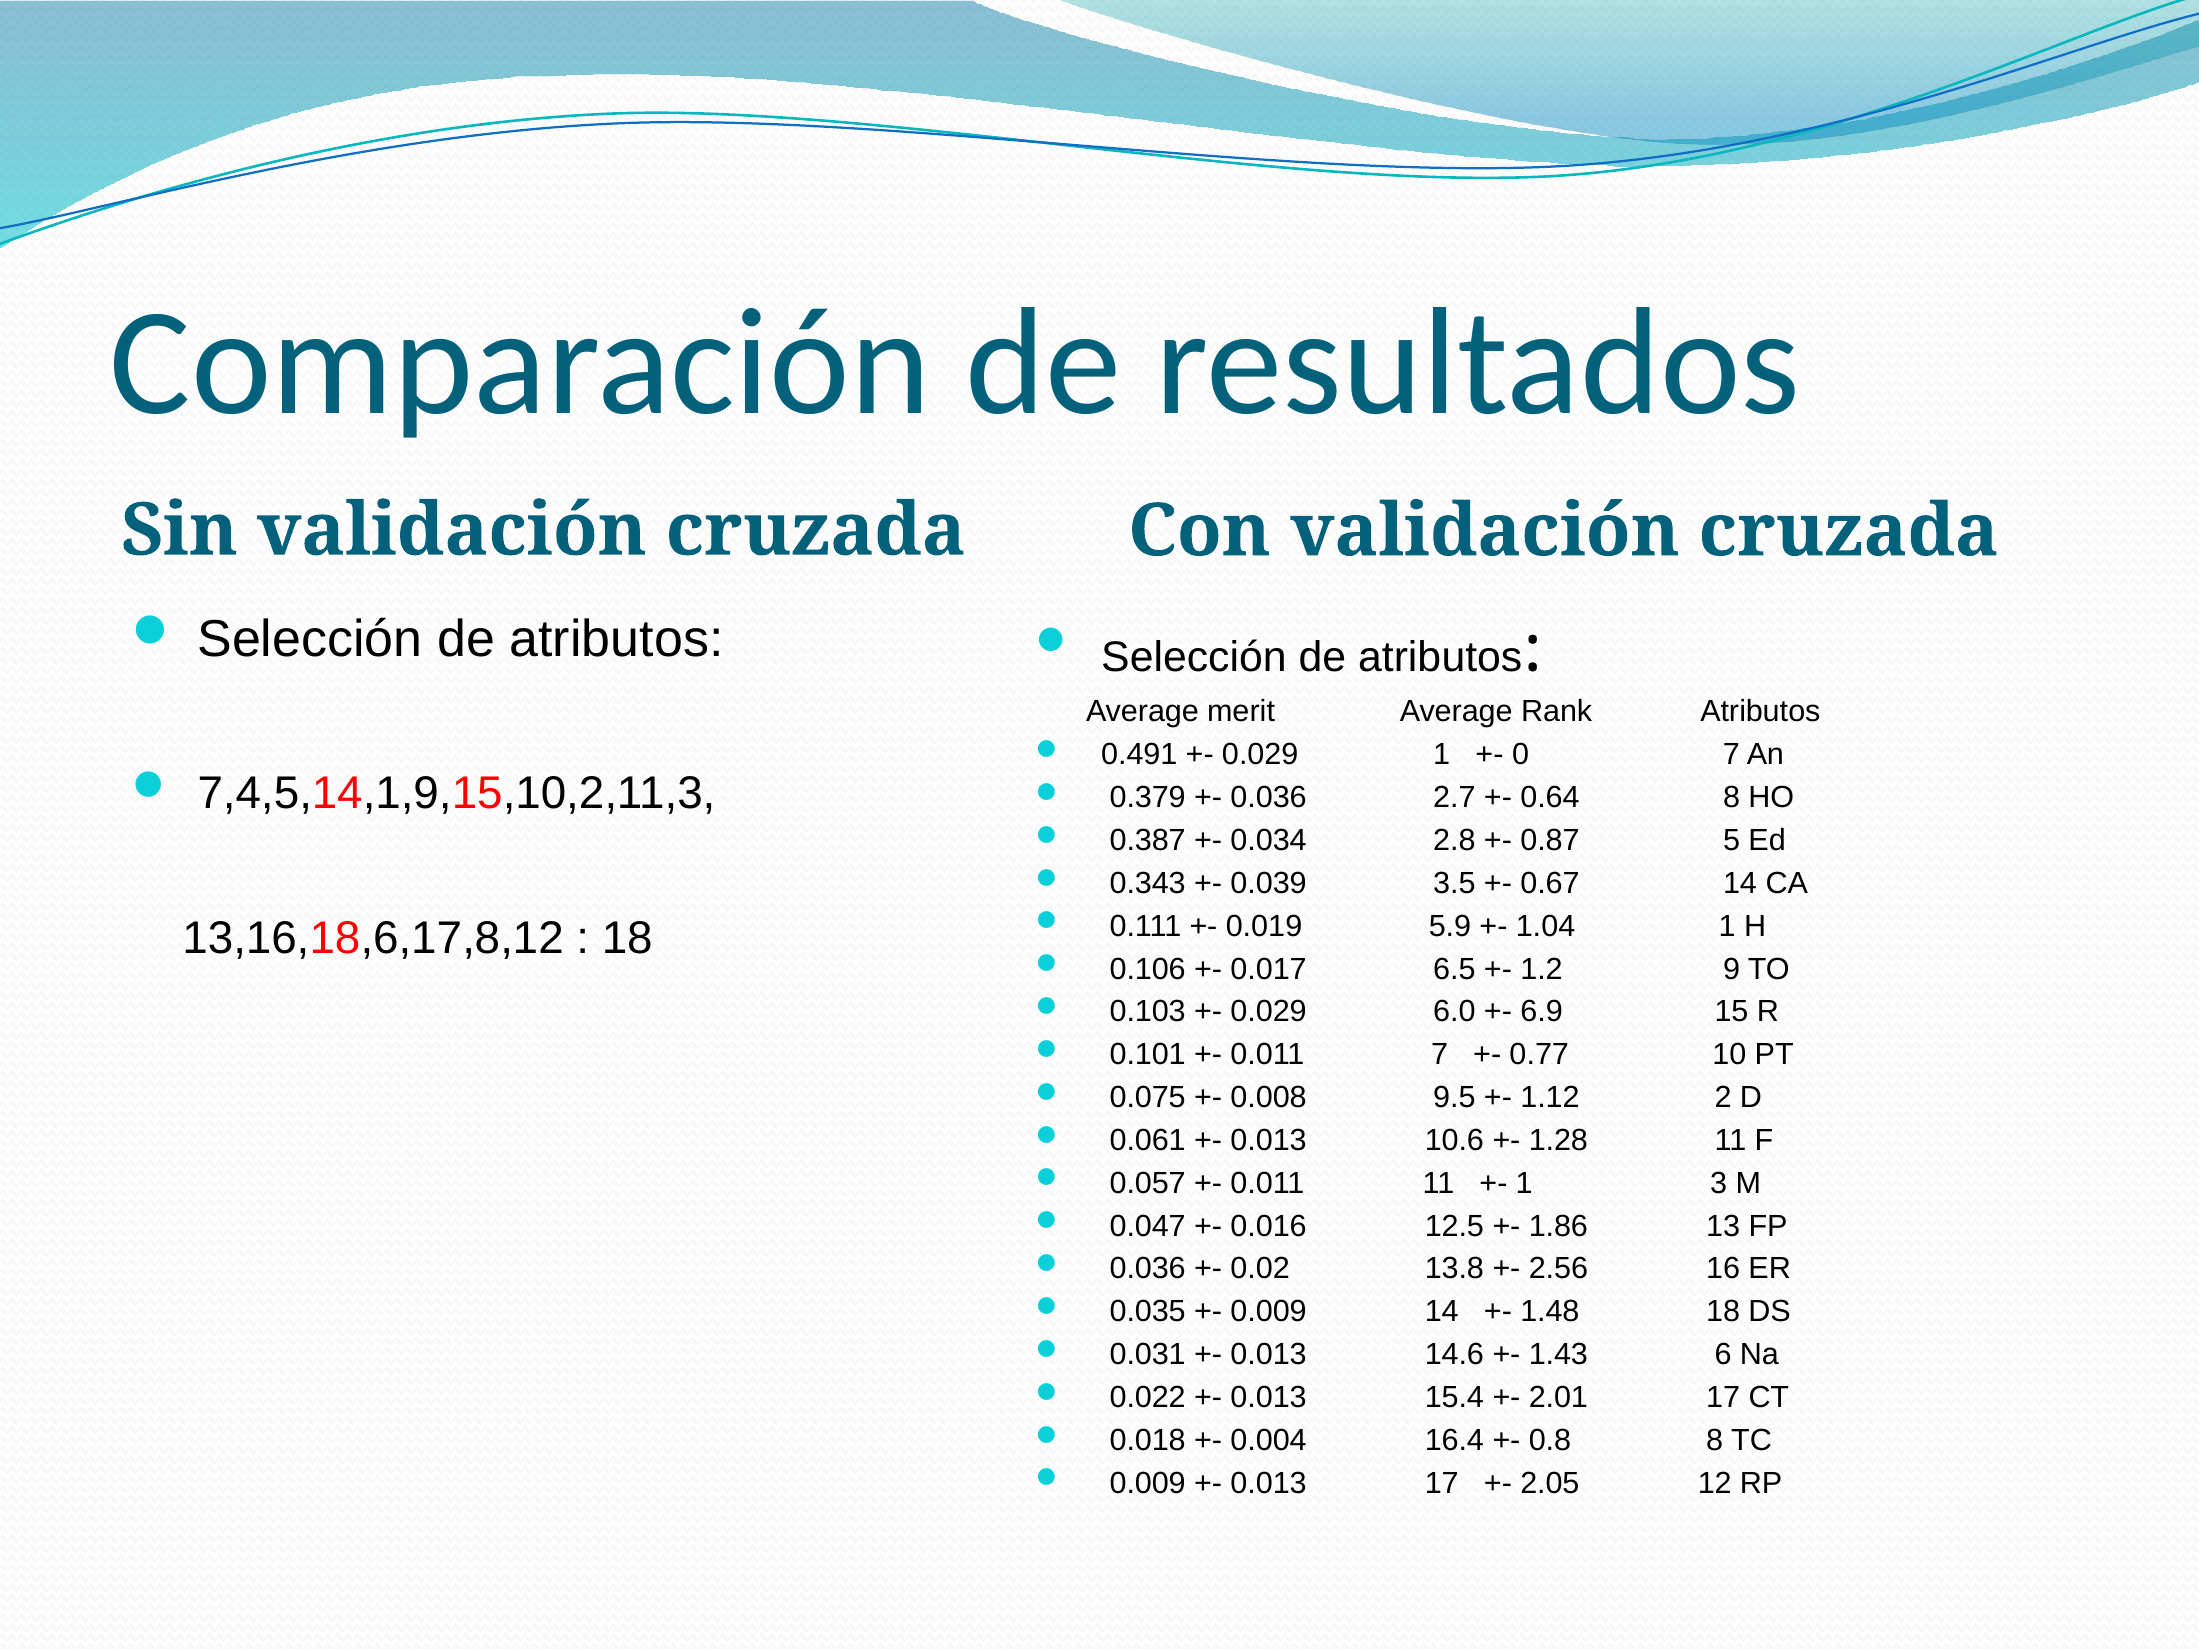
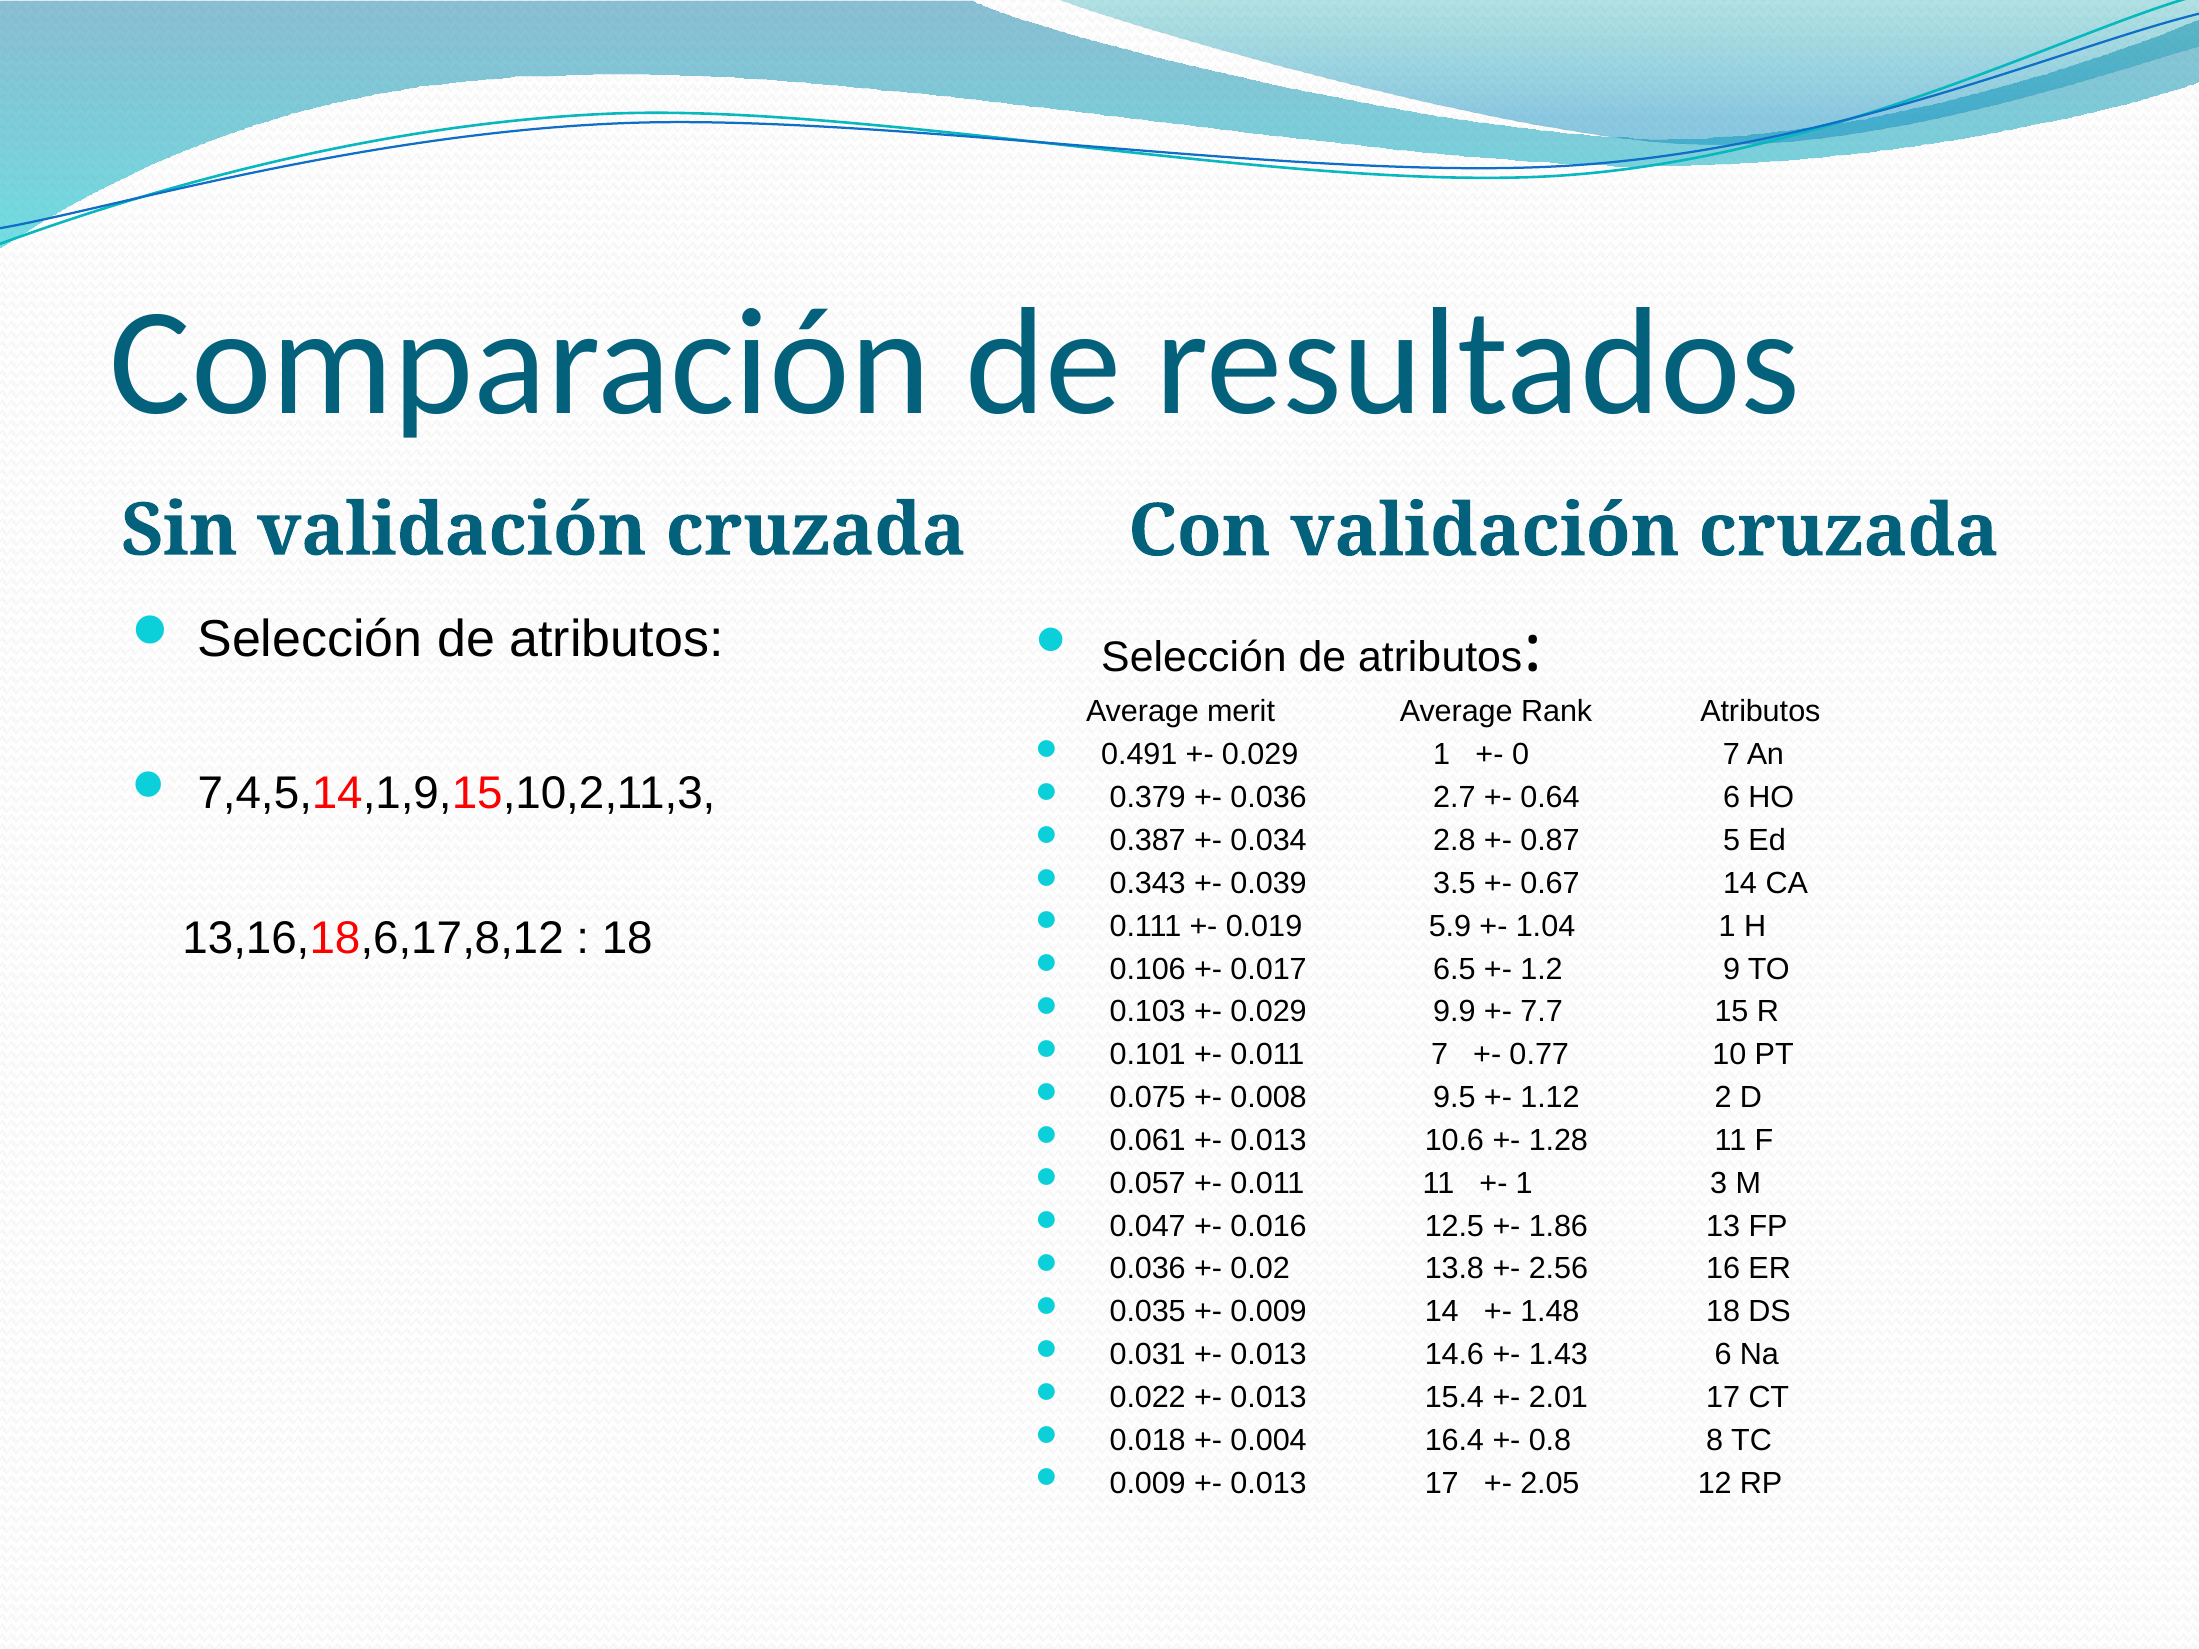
0.64 8: 8 -> 6 (1732, 798)
6.0: 6.0 -> 9.9 (1454, 1012)
6.9: 6.9 -> 7.7 (1542, 1012)
